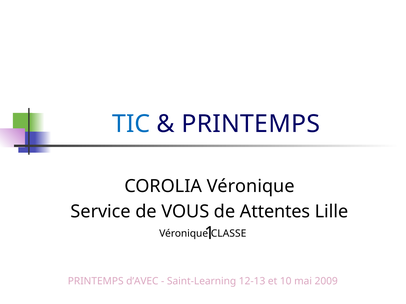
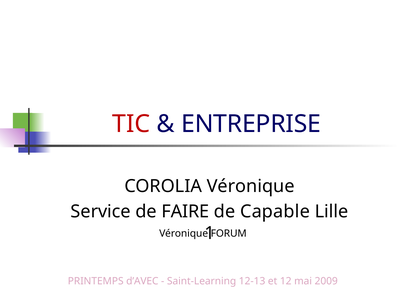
TIC colour: blue -> red (131, 124)
PRINTEMPS: PRINTEMPS -> ENTREPRISE (251, 124)
VOUS: VOUS -> FAIRE (185, 212)
Attentes: Attentes -> Capable (275, 212)
CLASSE: CLASSE -> FORUM (229, 234)
10: 10 -> 12 (286, 282)
